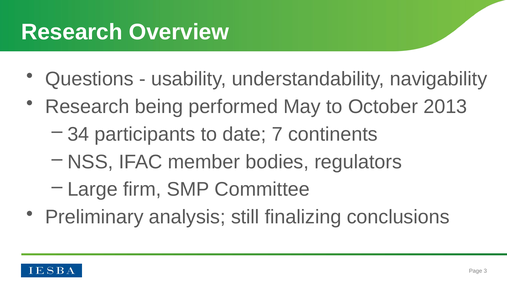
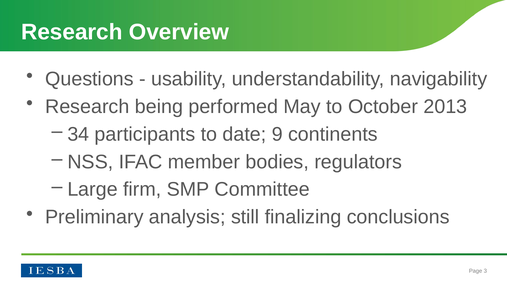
7: 7 -> 9 (277, 134)
